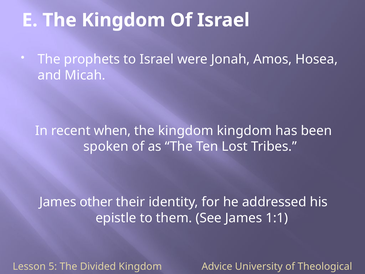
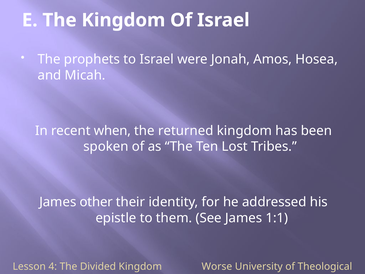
kingdom: kingdom -> returned (186, 131)
5: 5 -> 4 (53, 266)
Advice: Advice -> Worse (217, 266)
